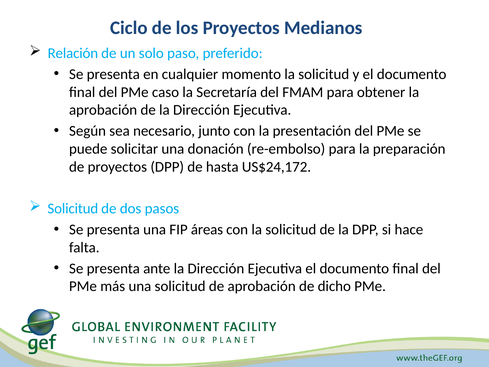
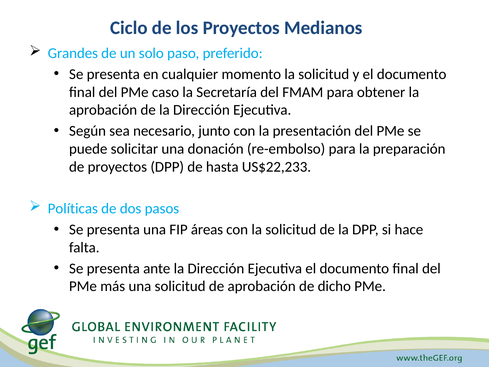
Relación: Relación -> Grandes (73, 53)
US$24,172: US$24,172 -> US$22,233 (276, 167)
Solicitud: Solicitud -> Políticas (73, 209)
